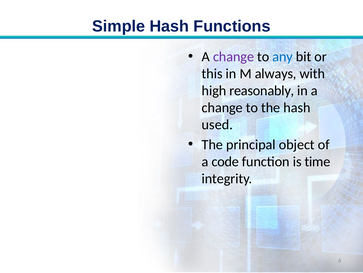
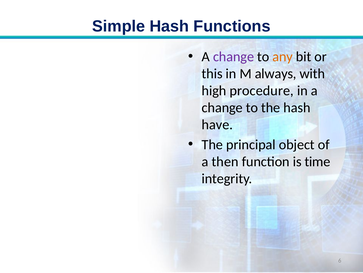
any colour: blue -> orange (283, 57)
reasonably: reasonably -> procedure (262, 91)
used: used -> have (217, 124)
code: code -> then (225, 161)
